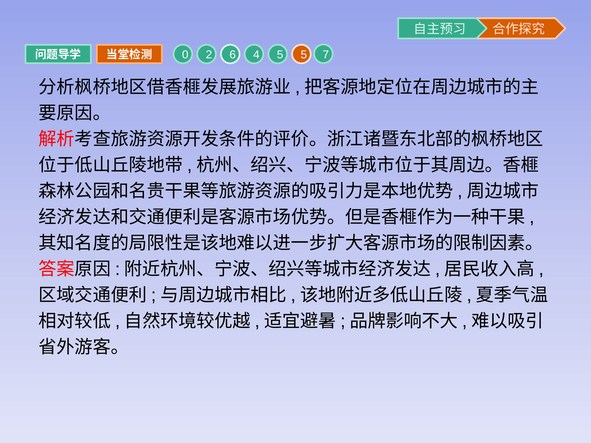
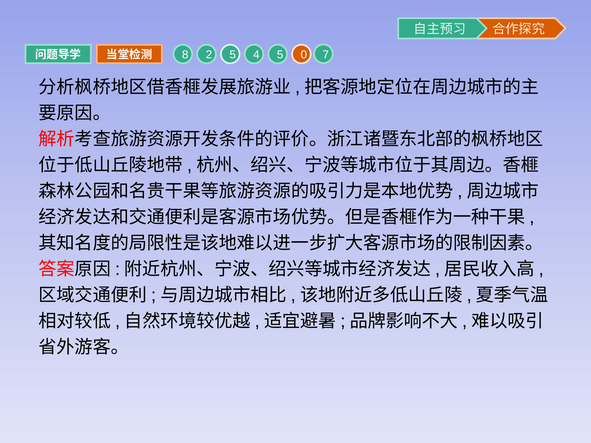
0: 0 -> 8 (185, 55)
2 6: 6 -> 5 (233, 55)
5 5: 5 -> 0 (304, 55)
